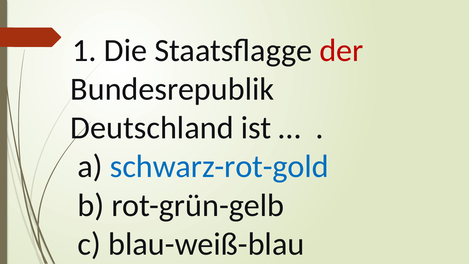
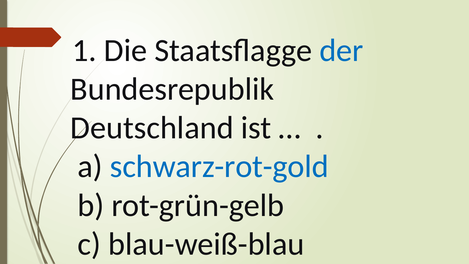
der colour: red -> blue (341, 50)
